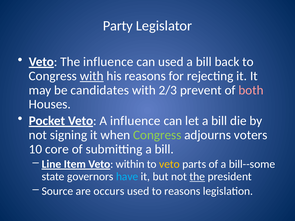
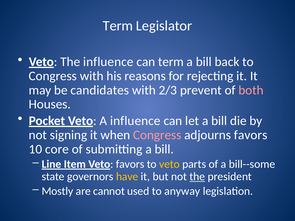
Party: Party -> Term (118, 26)
can used: used -> term (171, 62)
with underline: present -> none (92, 76)
Congress colour: light green -> pink (157, 135)
adjourns voters: voters -> favors (251, 135)
Veto within: within -> favors (130, 164)
have colour: light blue -> yellow (127, 177)
Source: Source -> Mostly (57, 191)
occurs: occurs -> cannot (109, 191)
to reasons: reasons -> anyway (182, 191)
